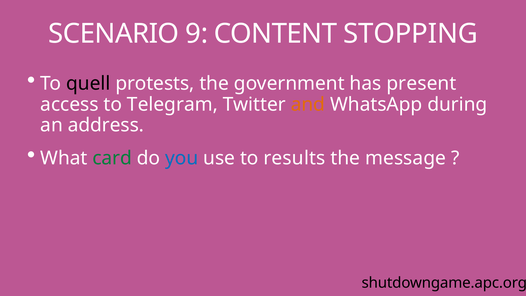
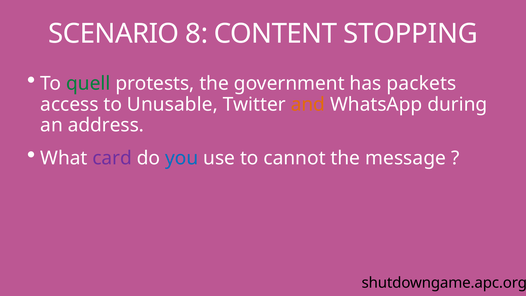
9: 9 -> 8 (197, 34)
quell colour: black -> green (88, 84)
present: present -> packets (421, 84)
Telegram: Telegram -> Unusable (172, 104)
card colour: green -> purple (112, 158)
results: results -> cannot (295, 158)
